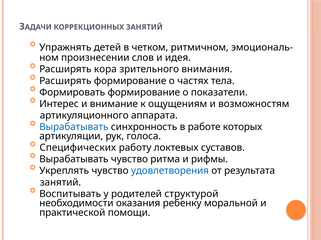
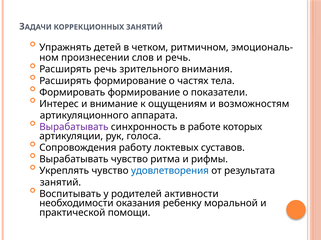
и идея: идея -> речь (178, 58)
Расширять кора: кора -> речь (105, 69)
Вырабатывать colour: blue -> purple (74, 127)
Специфических: Специфических -> Сопровождения (78, 148)
структурой: структурой -> активности (192, 194)
